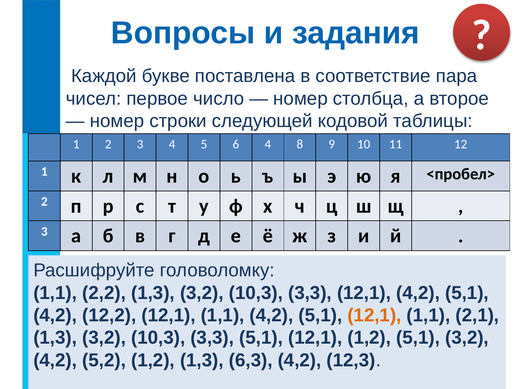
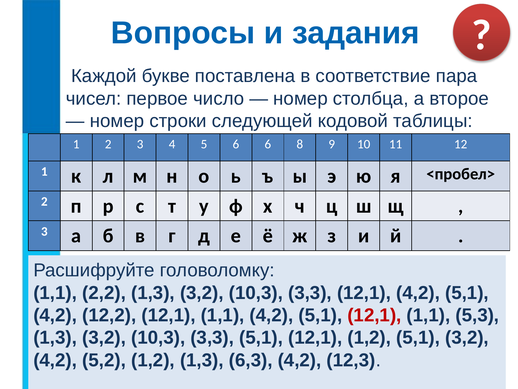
6 4: 4 -> 6 (268, 144)
12,1 colour: orange -> red (374, 315)
2,1: 2,1 -> 5,3 (477, 315)
